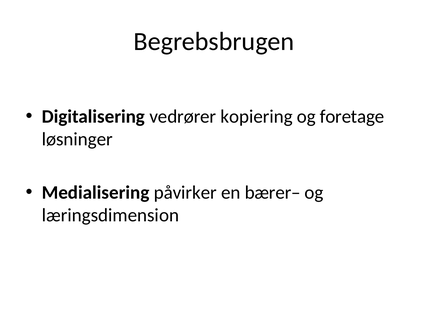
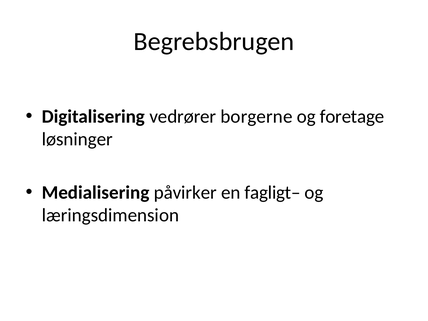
kopiering: kopiering -> borgerne (257, 116)
bærer–: bærer– -> fagligt– (273, 193)
